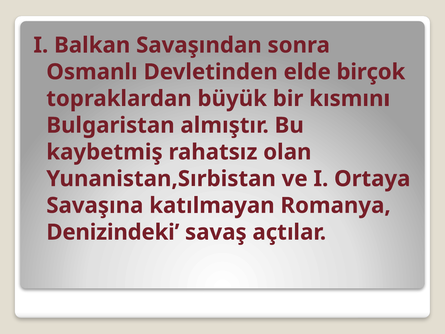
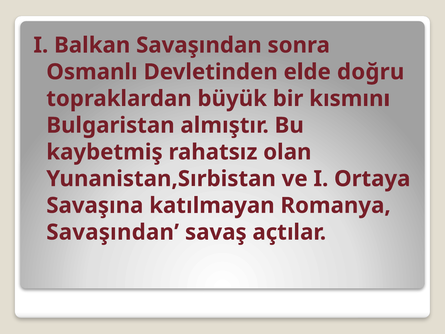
birçok: birçok -> doğru (371, 72)
Denizindeki: Denizindeki -> Savaşından (113, 232)
